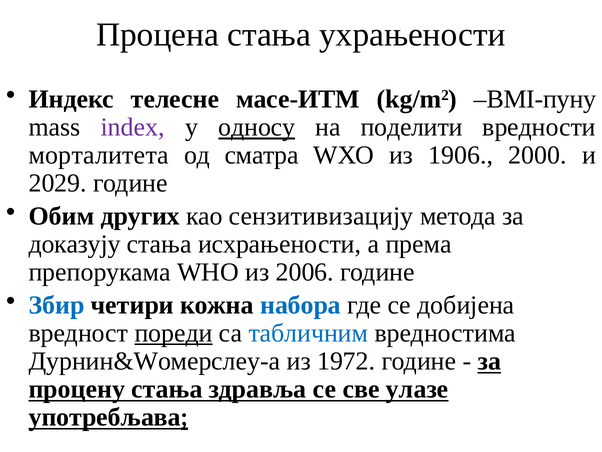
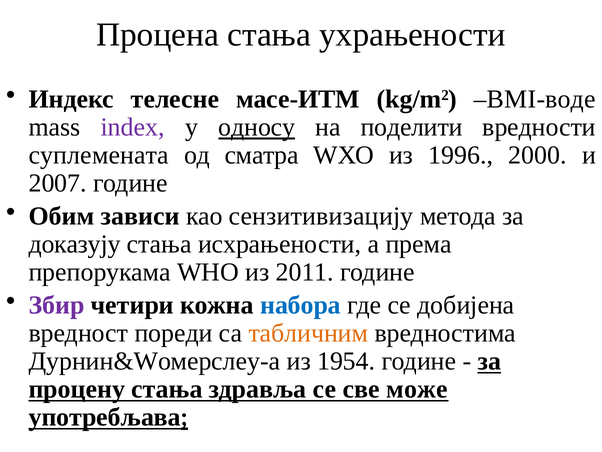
BMI-пуну: BMI-пуну -> BMI-воде (535, 99)
морталитета: морталитета -> суплемената (99, 155)
1906: 1906 -> 1996 (461, 155)
2029: 2029 -> 2007 (58, 183)
других: других -> зависи (140, 216)
2006: 2006 -> 2011 (305, 272)
Збир colour: blue -> purple (57, 305)
пореди underline: present -> none (174, 333)
табличним colour: blue -> orange (308, 333)
1972: 1972 -> 1954 (346, 361)
улазе: улазе -> може (417, 389)
